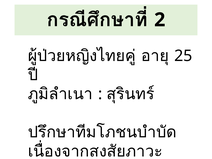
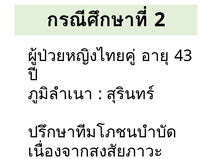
25: 25 -> 43 (183, 56)
